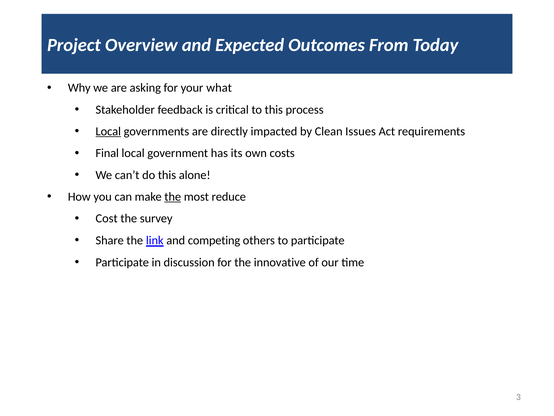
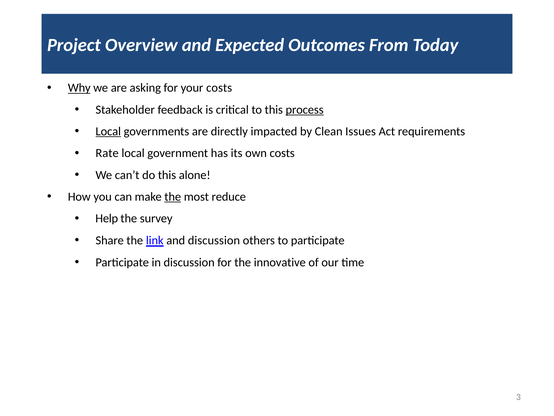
Why underline: none -> present (79, 88)
your what: what -> costs (219, 88)
process underline: none -> present (305, 110)
Final: Final -> Rate (107, 153)
Cost: Cost -> Help (107, 218)
and competing: competing -> discussion (214, 240)
